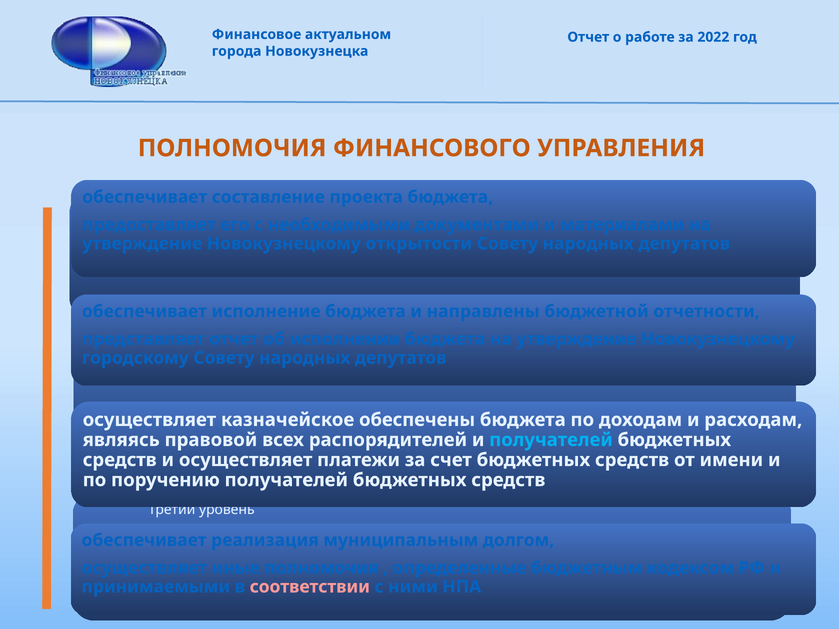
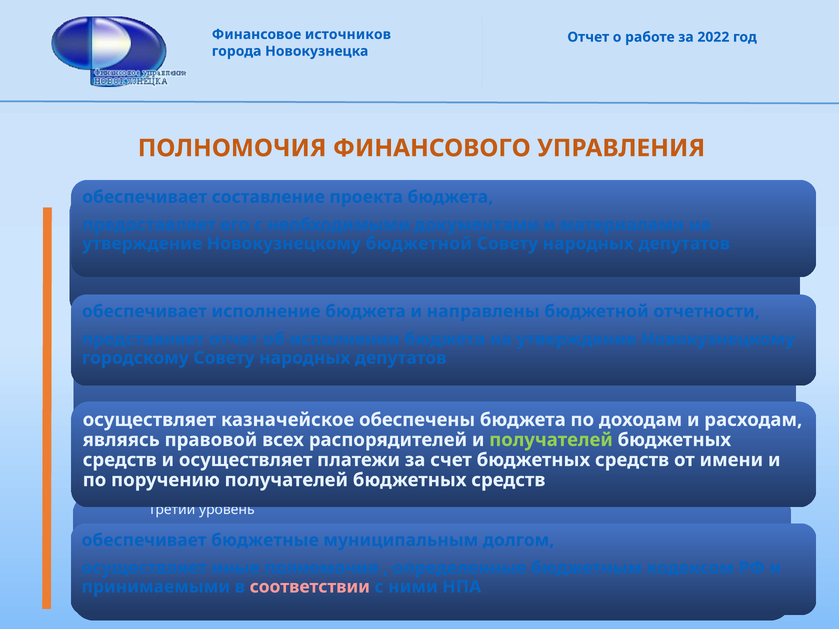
актуальном: актуальном -> источников (348, 34)
Новокузнецкому открытости: открытости -> бюджетной (419, 244)
получателей colour: light blue -> light green (551, 440)
реализация: реализация -> бюджетные (265, 540)
